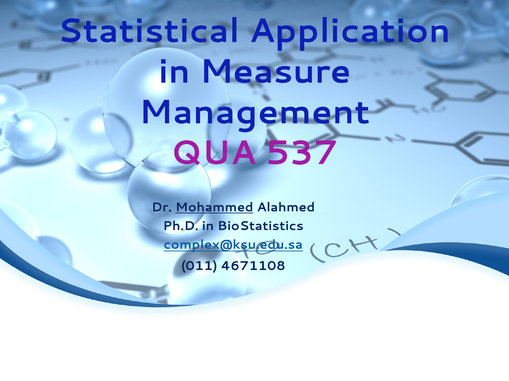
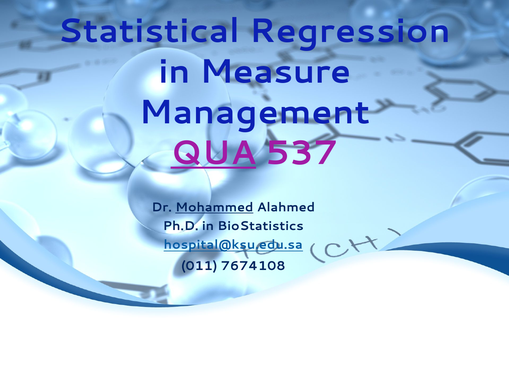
Application: Application -> Regression (350, 31)
QUA underline: none -> present (213, 153)
complex@ksu.edu.sa: complex@ksu.edu.sa -> hospital@ksu.edu.sa (233, 245)
4671108: 4671108 -> 7674108 (253, 267)
